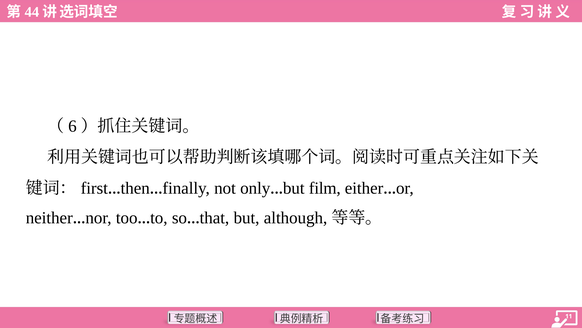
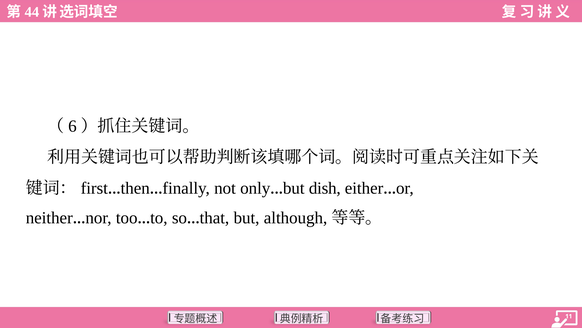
film: film -> dish (325, 188)
